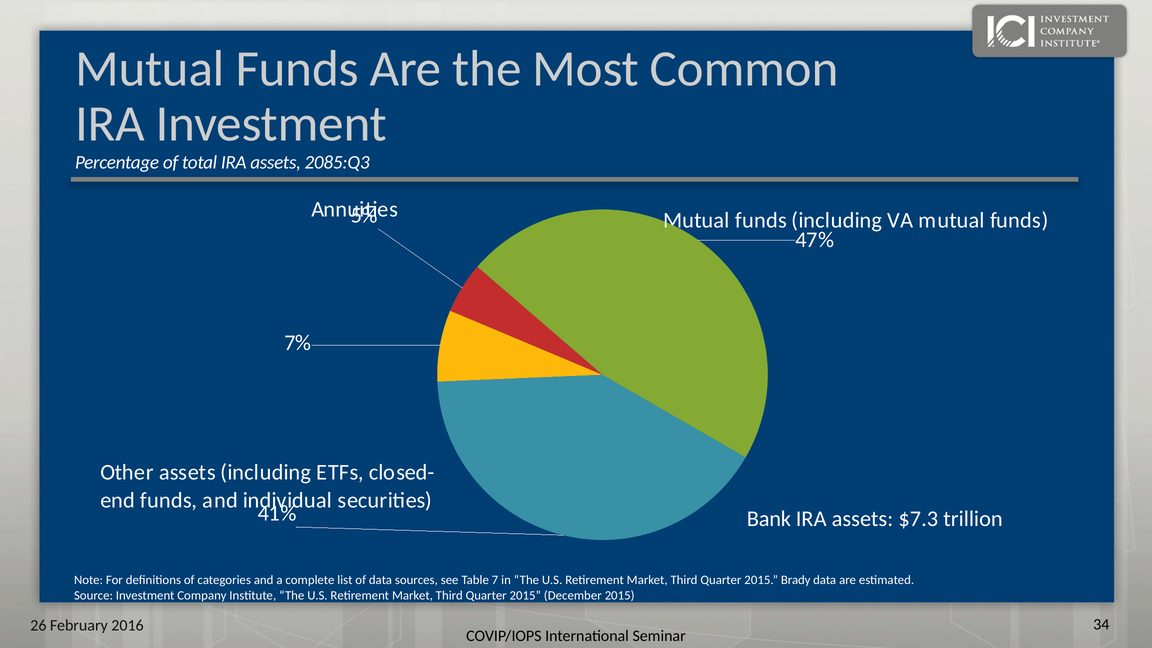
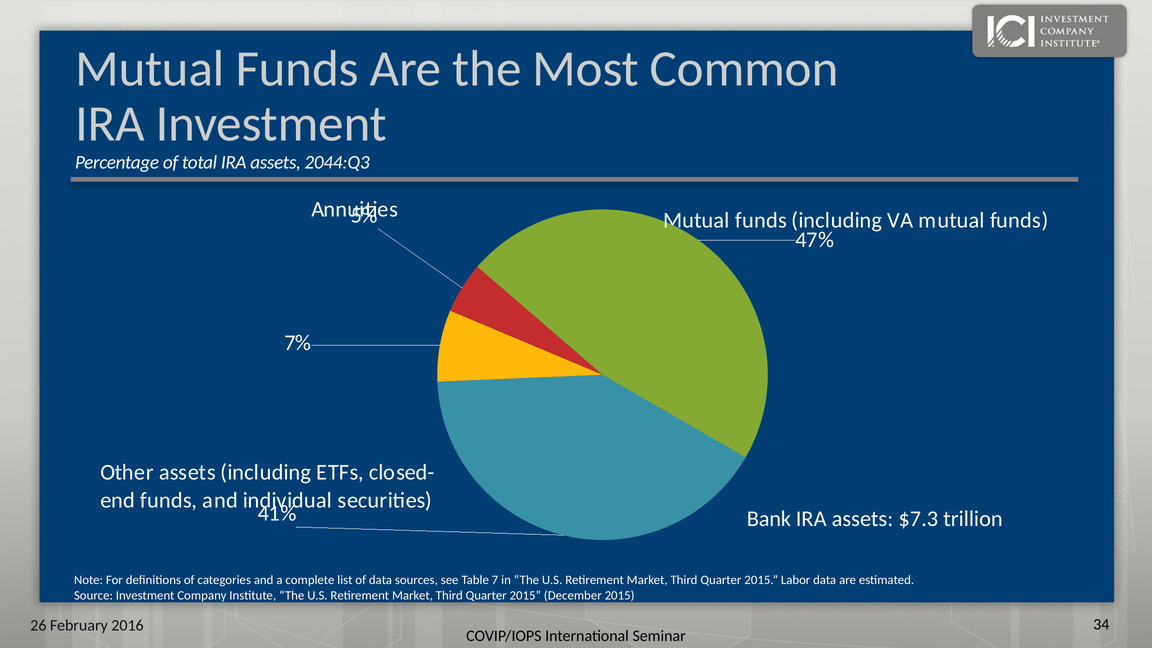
2085:Q3: 2085:Q3 -> 2044:Q3 (337, 162)
Brady: Brady -> Labor (796, 580)
